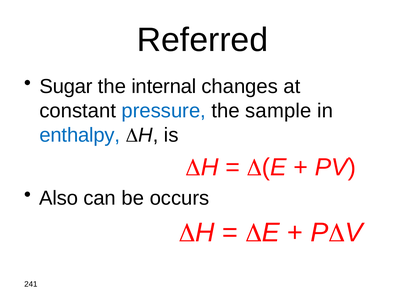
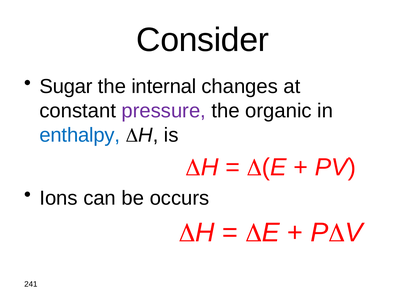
Referred: Referred -> Consider (203, 40)
pressure colour: blue -> purple (164, 111)
sample: sample -> organic (279, 111)
Also: Also -> Ions (59, 198)
